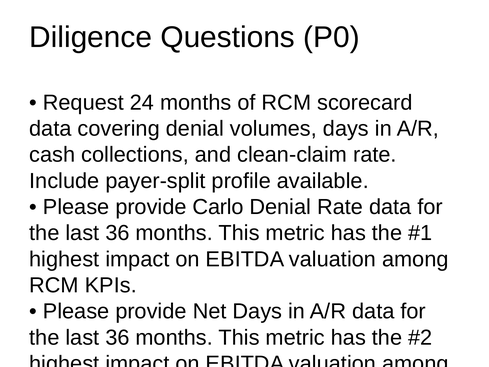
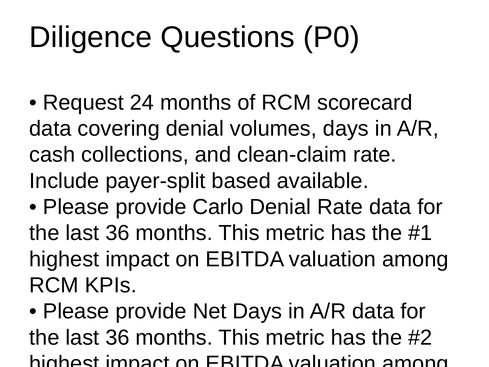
profile: profile -> based (241, 181)
